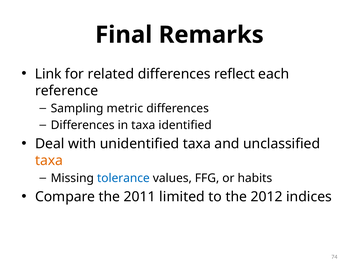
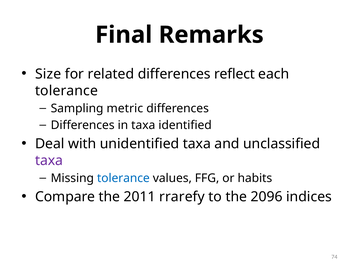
Link: Link -> Size (48, 74)
reference: reference -> tolerance (66, 91)
taxa colour: orange -> purple (49, 161)
limited: limited -> rrarefy (182, 197)
2012: 2012 -> 2096 (267, 197)
